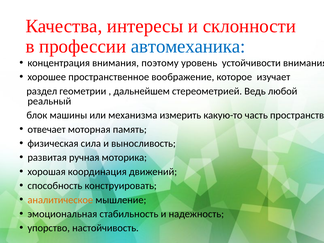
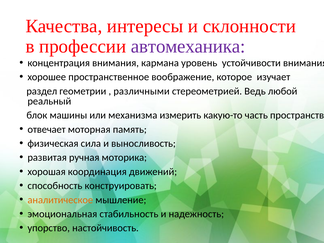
автомеханика colour: blue -> purple (188, 46)
поэтому: поэтому -> кармана (160, 63)
дальнейшем: дальнейшем -> различными (142, 91)
